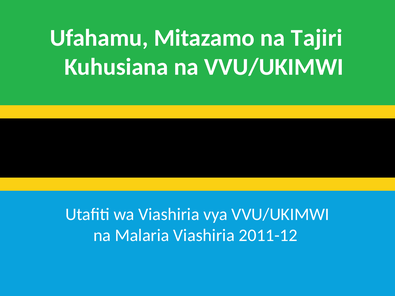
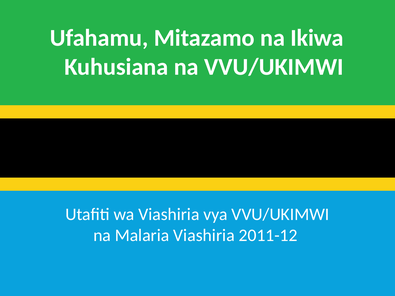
Tajiri: Tajiri -> Ikiwa (317, 38)
